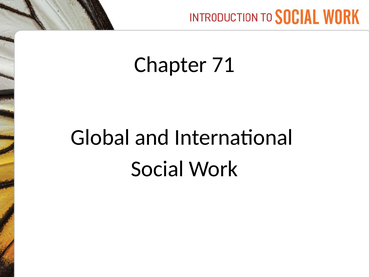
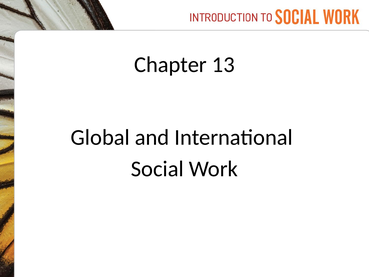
71: 71 -> 13 (223, 65)
